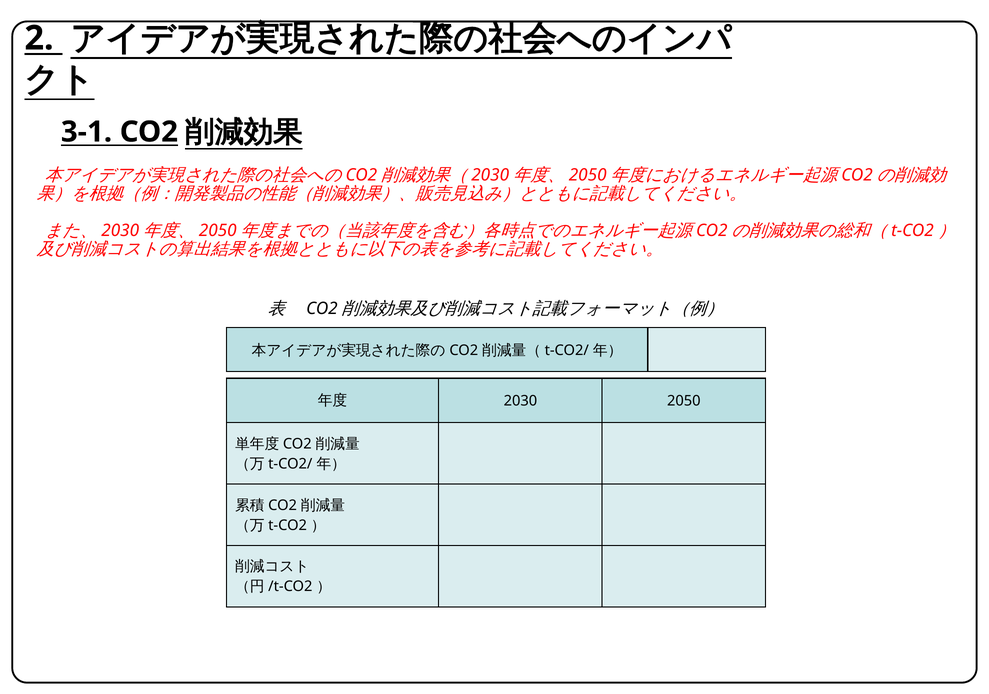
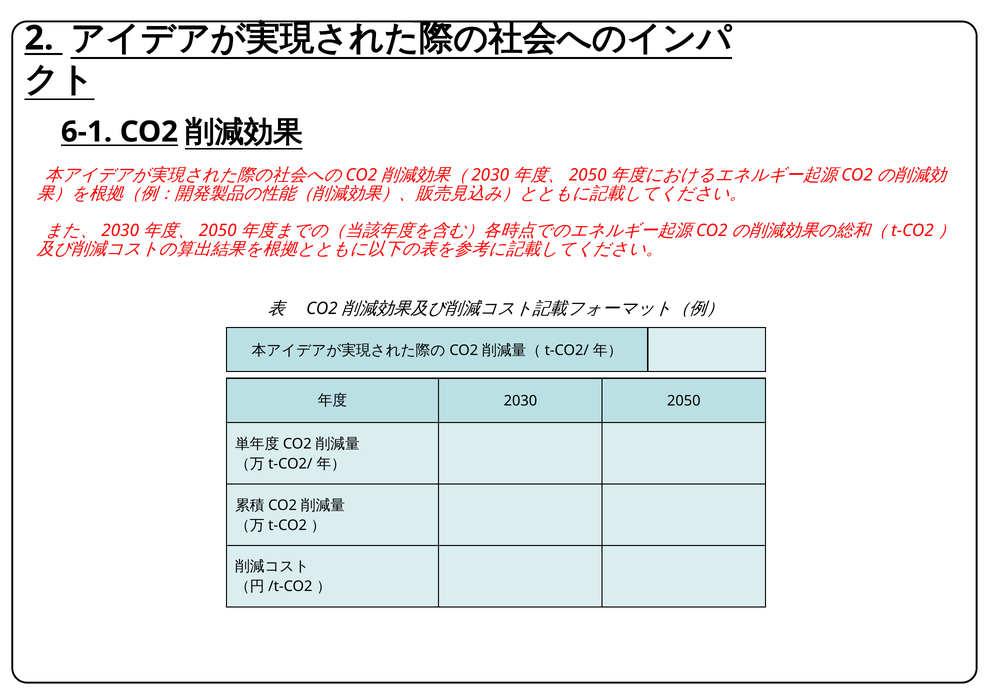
3-1: 3-1 -> 6-1 (86, 132)
